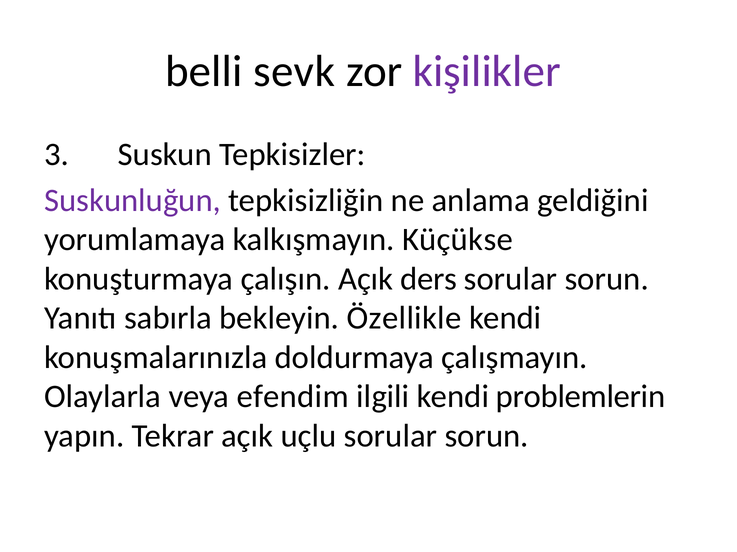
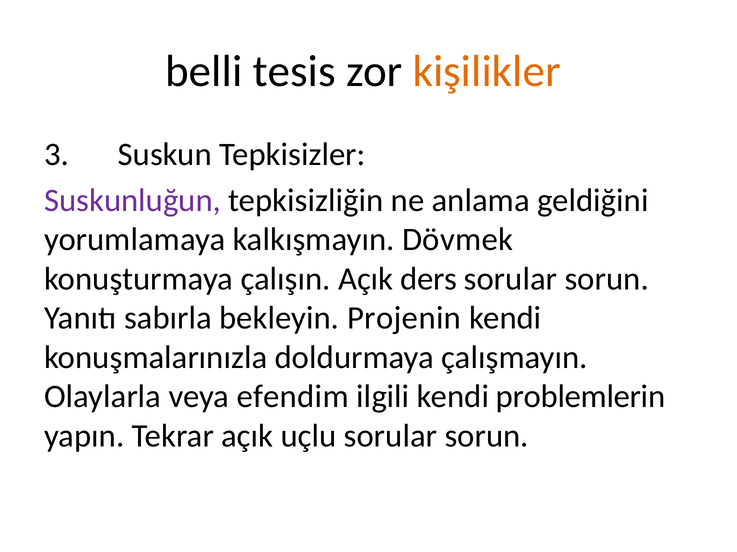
sevk: sevk -> tesis (294, 71)
kişilikler colour: purple -> orange (487, 71)
Küçükse: Küçükse -> Dövmek (457, 240)
Özellikle: Özellikle -> Projenin (404, 318)
